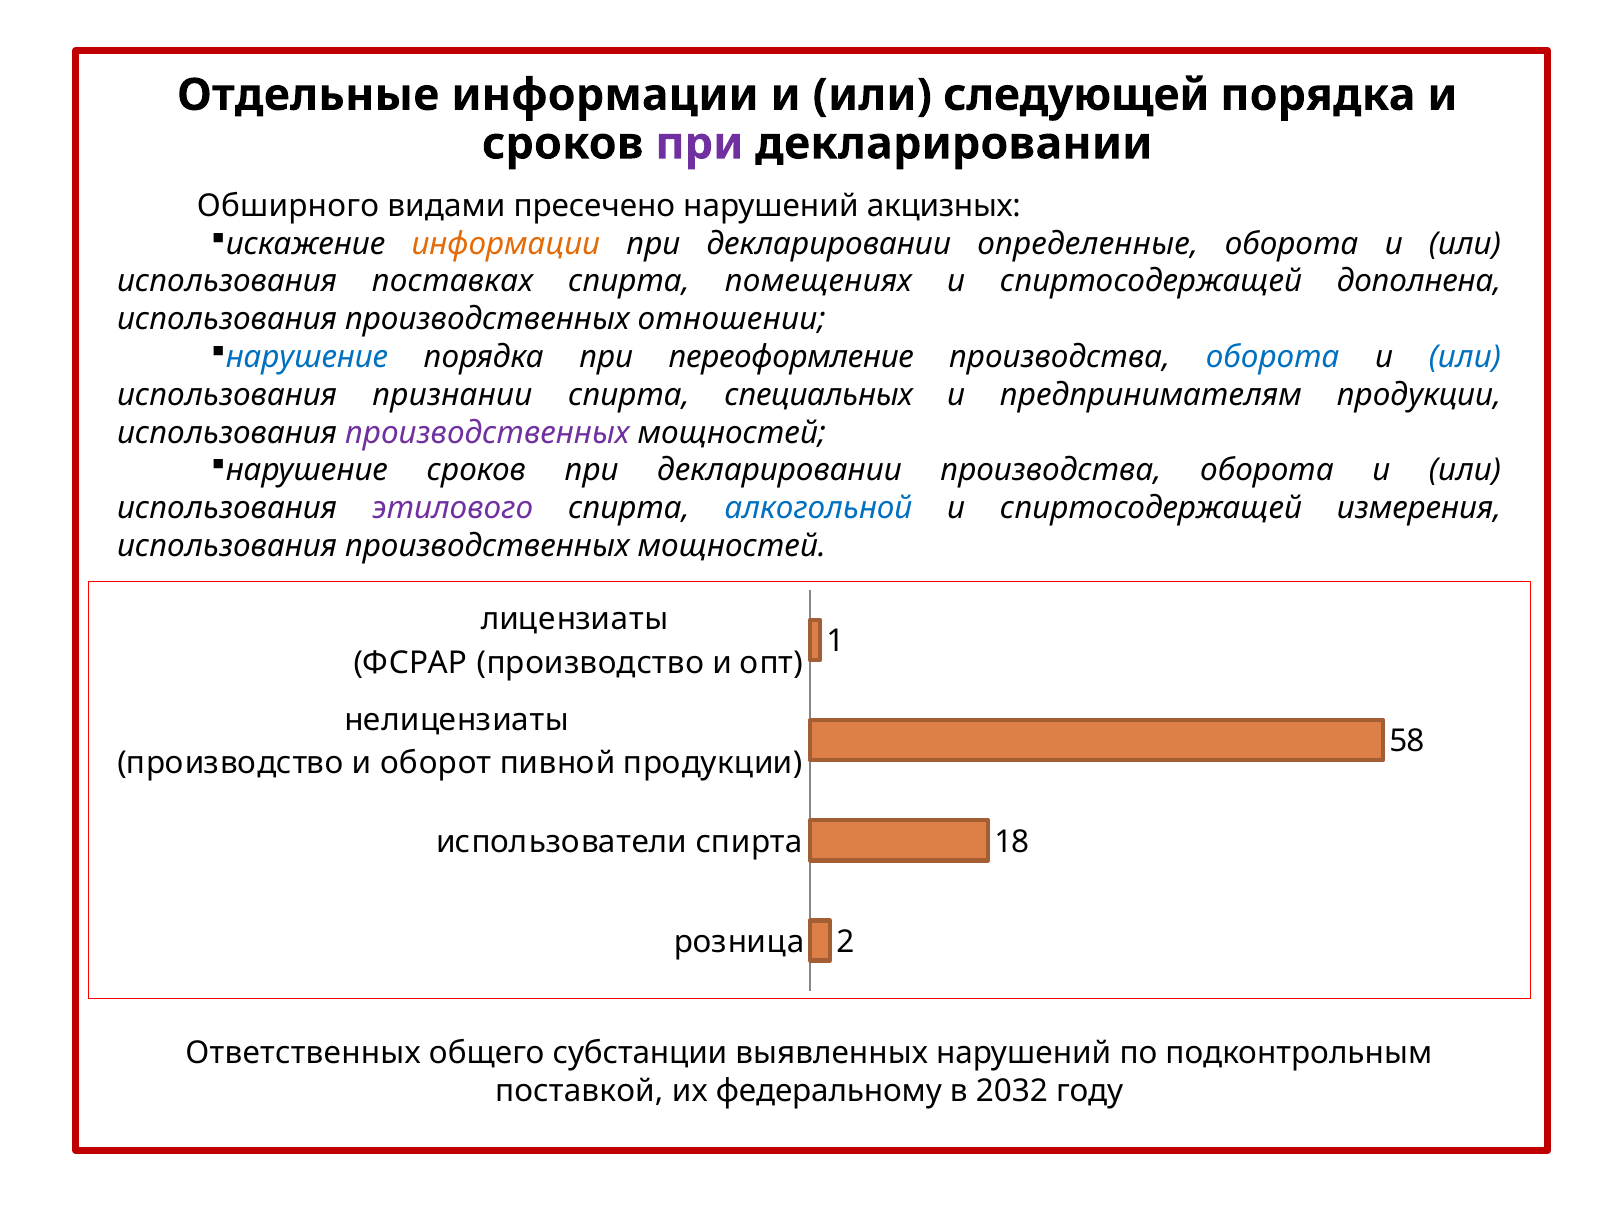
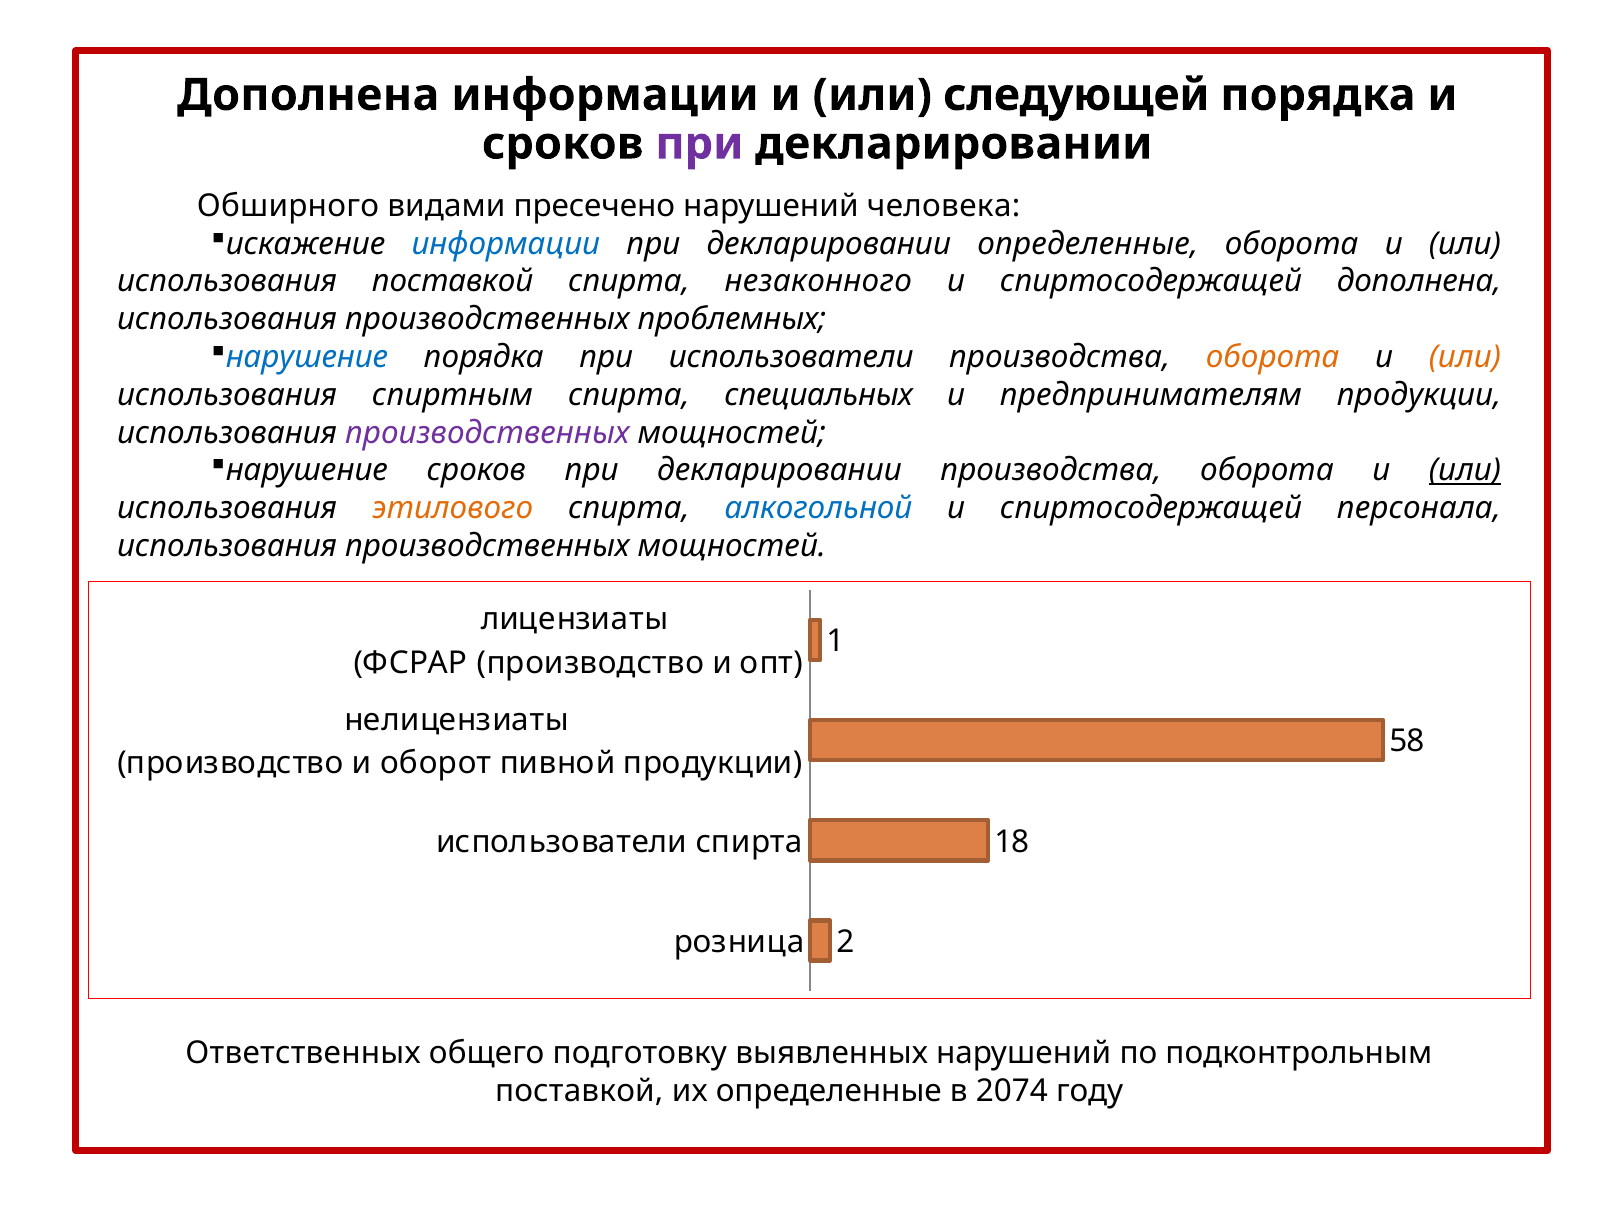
Отдельные: Отдельные -> Дополнена (308, 95)
акцизных: акцизных -> человека (944, 206)
информации colour: orange -> blue (506, 244)
использования поставках: поставках -> поставкой (453, 282)
помещениях: помещениях -> незаконного (818, 282)
отношении: отношении -> проблемных (732, 319)
при переоформление: переоформление -> использователи (791, 357)
оборота colour: blue -> orange (1273, 357)
или colour: blue -> orange (1465, 357)
признании: признании -> спиртным (452, 395)
или underline: none -> present (1465, 471)
этилового colour: purple -> orange (453, 508)
измерения: измерения -> персонала (1419, 508)
субстанции: субстанции -> подготовку (640, 1053)
их федеральному: федеральному -> определенные (829, 1091)
2032: 2032 -> 2074 (1012, 1091)
